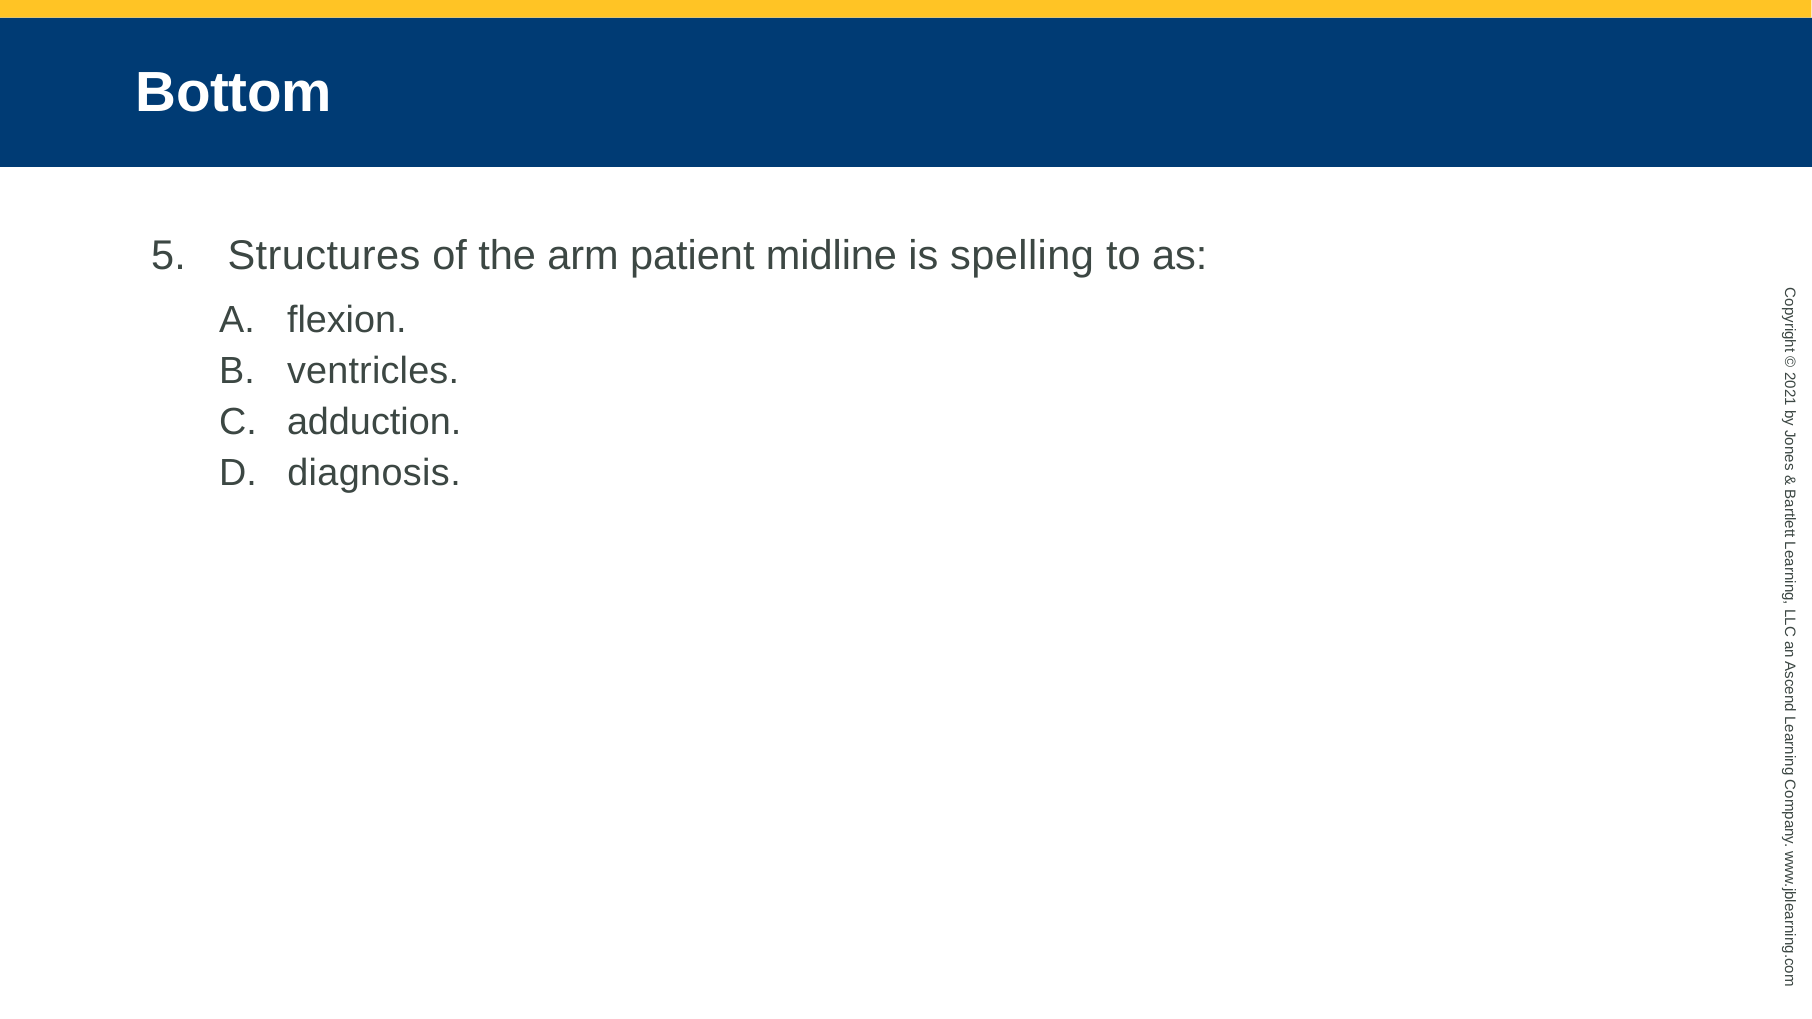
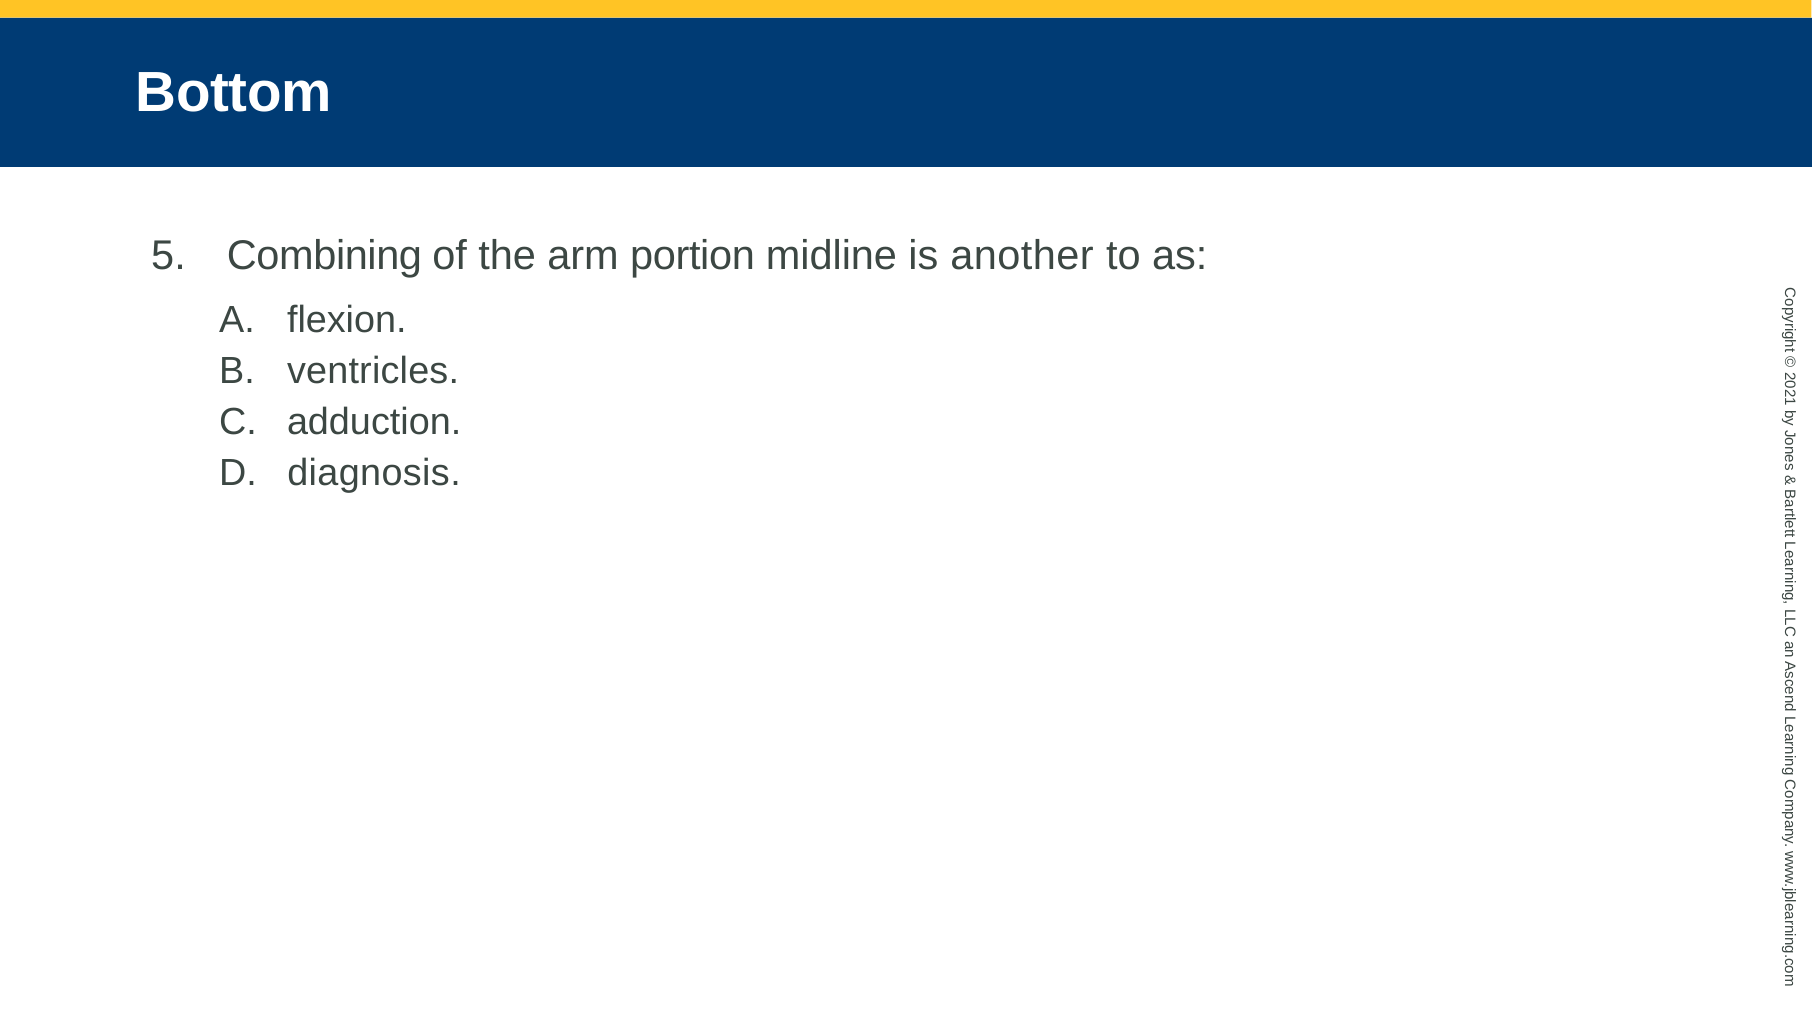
Structures: Structures -> Combining (324, 256)
patient: patient -> portion (692, 256)
spelling: spelling -> another (1022, 256)
